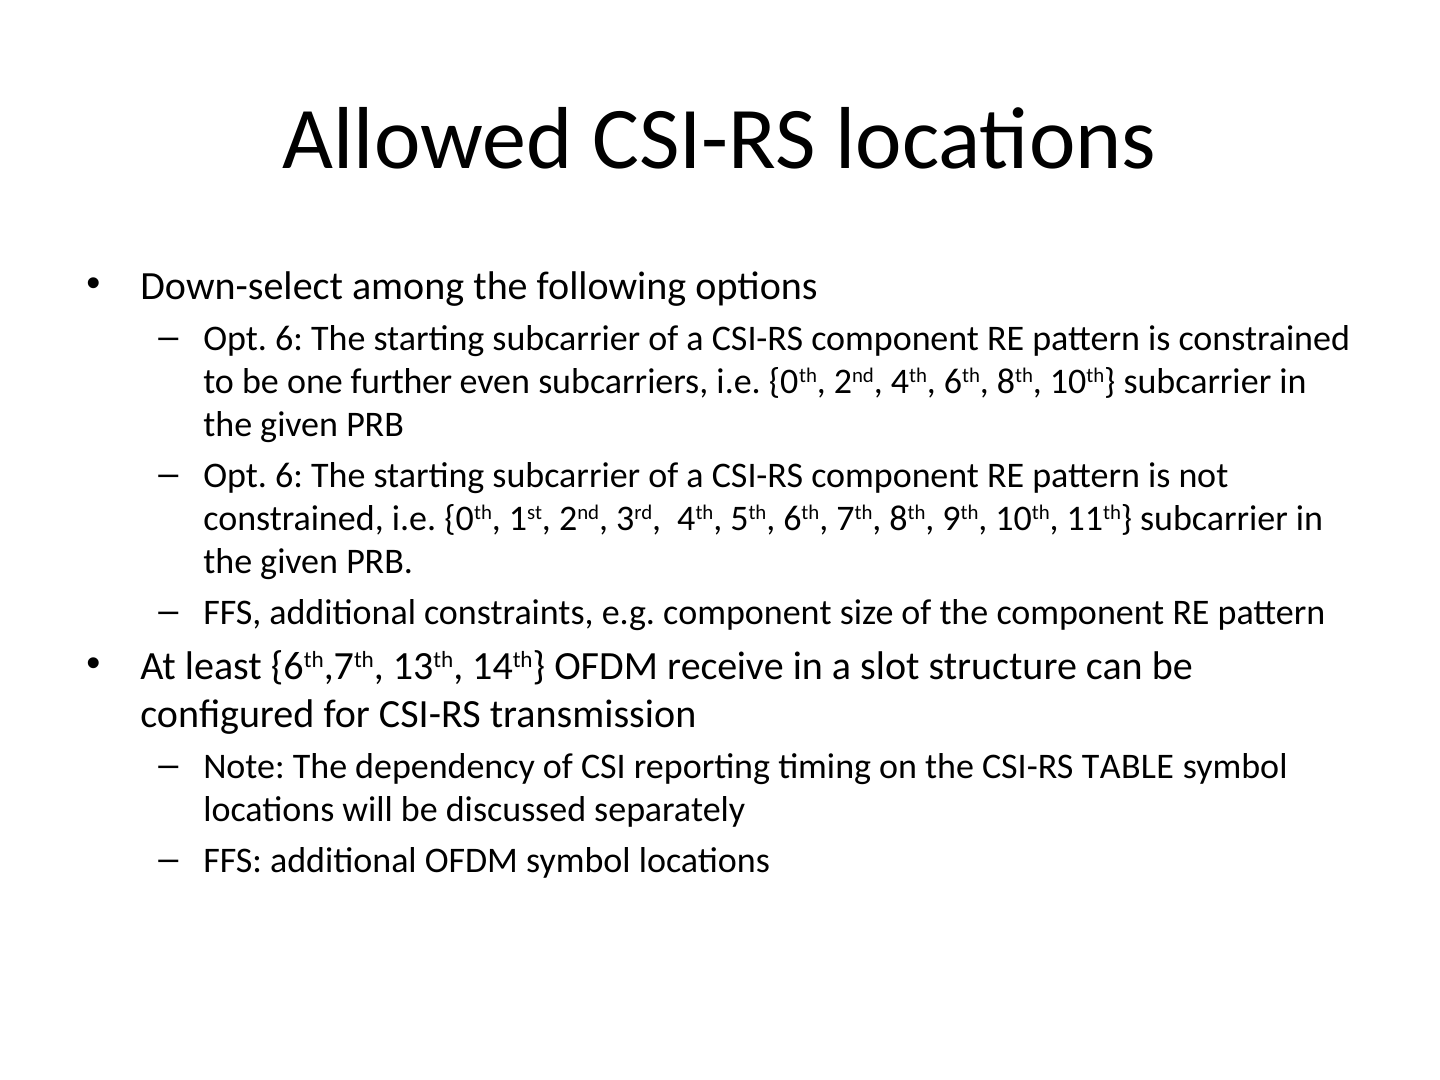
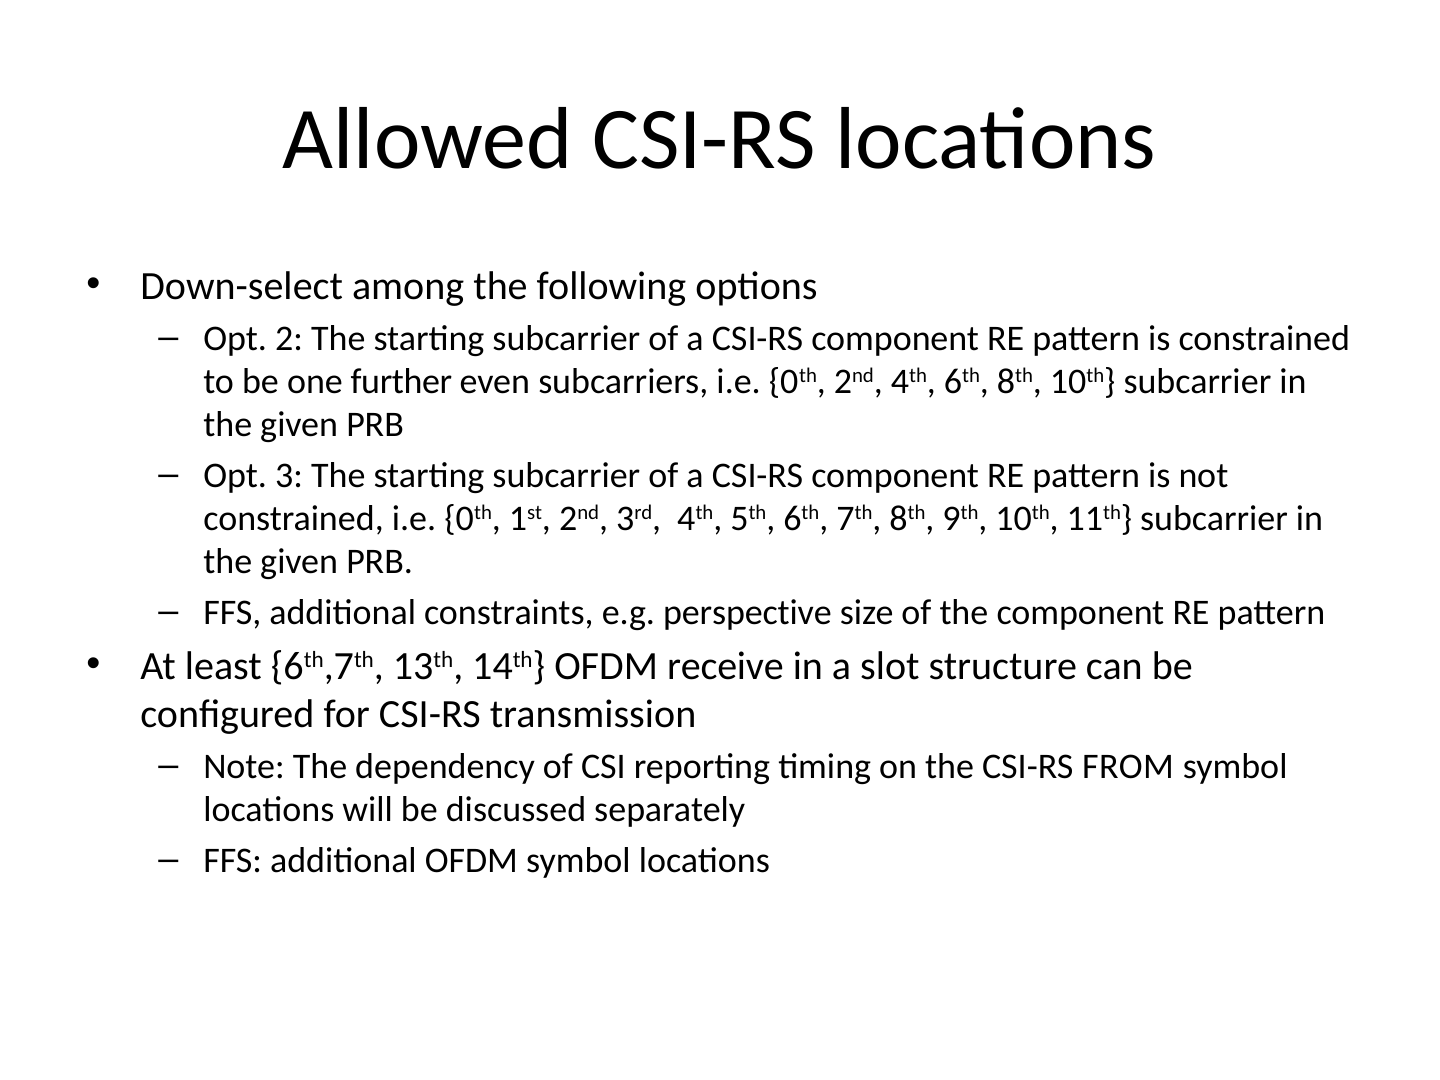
6: 6 -> 2 (289, 339)
6: 6 -> 3 (289, 475)
e.g component: component -> perspective (747, 612)
TABLE: TABLE -> FROM (1128, 767)
